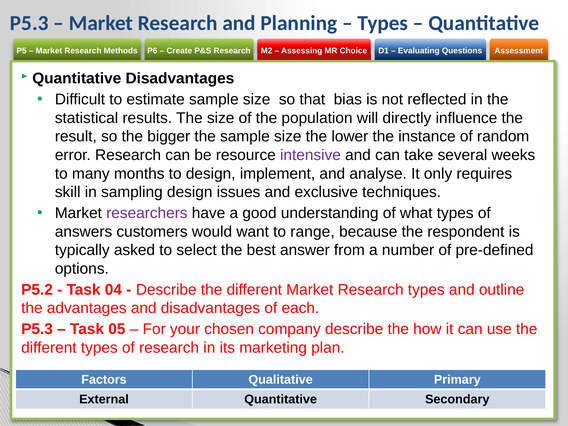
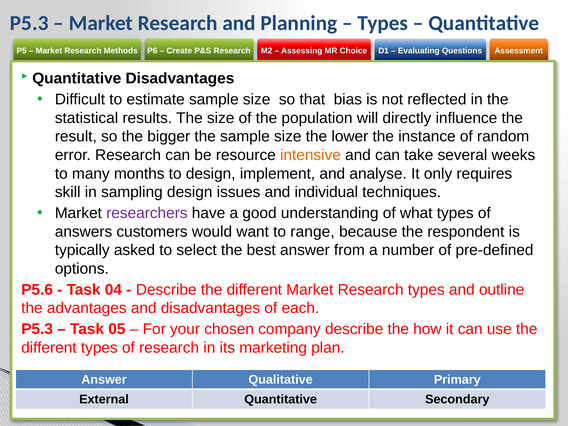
intensive colour: purple -> orange (310, 155)
exclusive: exclusive -> individual (326, 192)
P5.2: P5.2 -> P5.6 (37, 290)
Factors: Factors -> Answer (104, 380)
